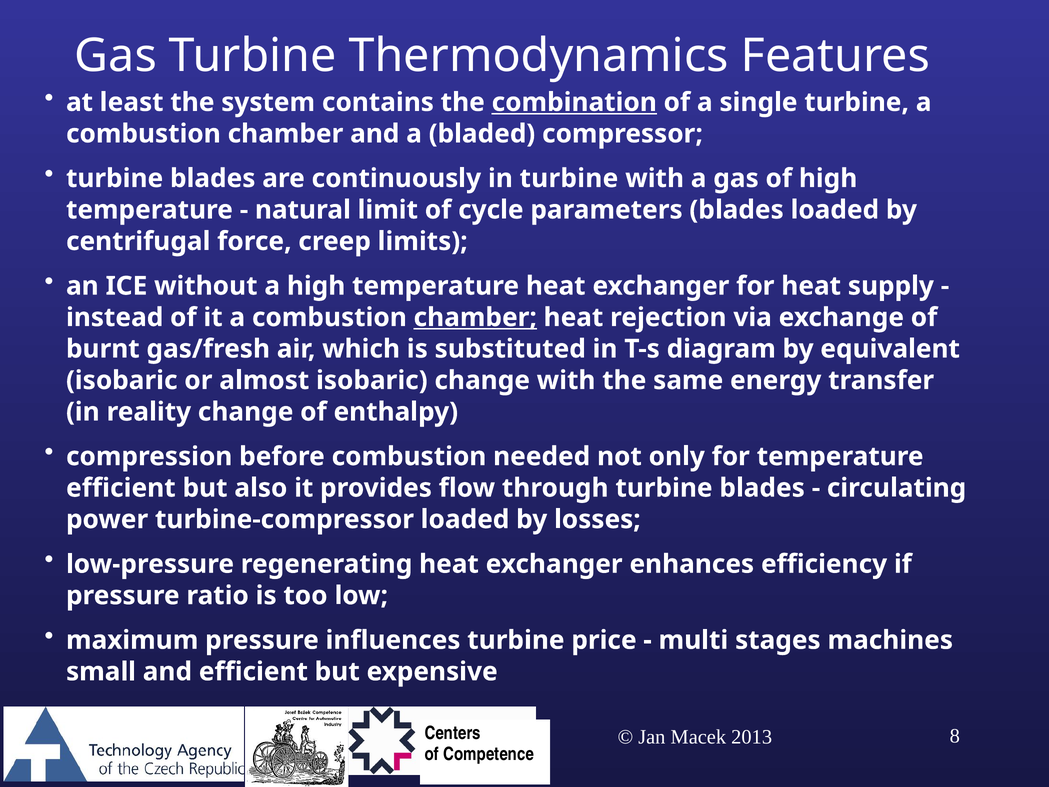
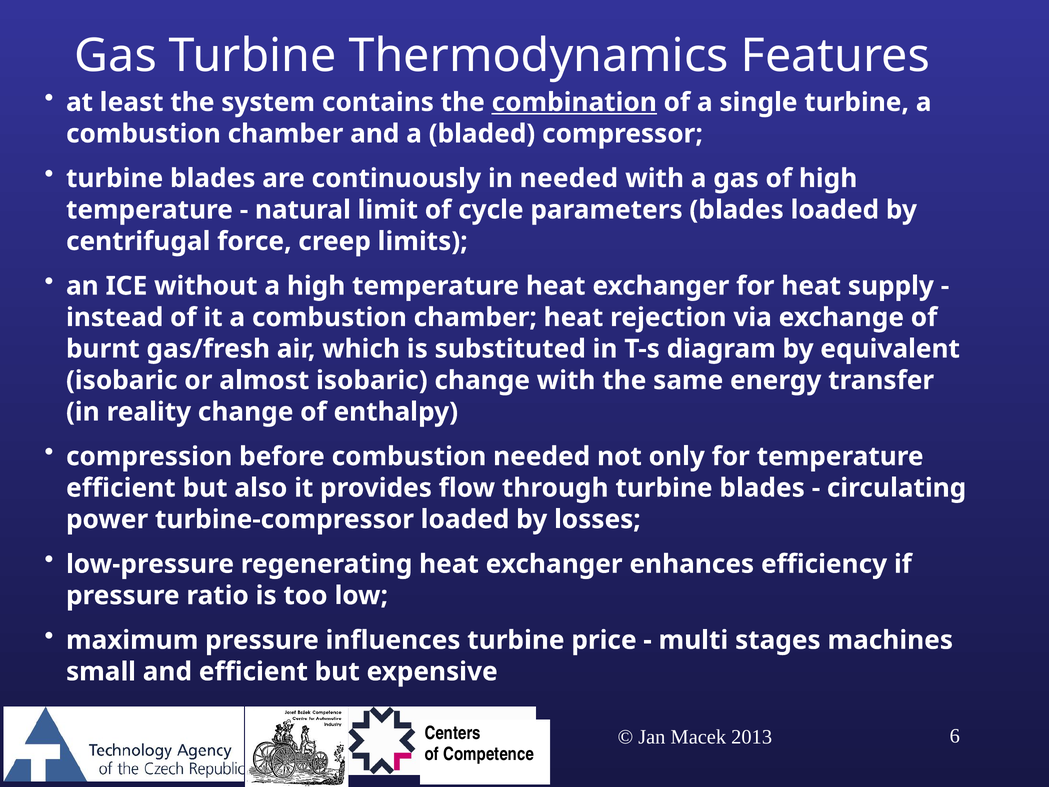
in turbine: turbine -> needed (569, 178)
chamber underline: present -> none (475, 317)
8: 8 -> 6 (955, 736)
